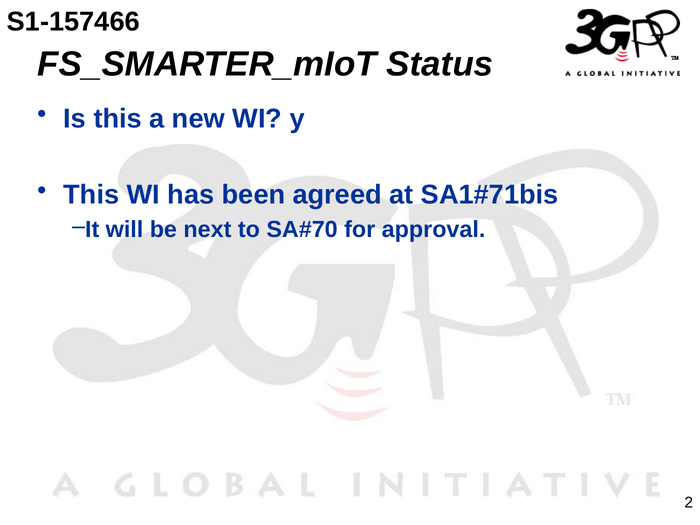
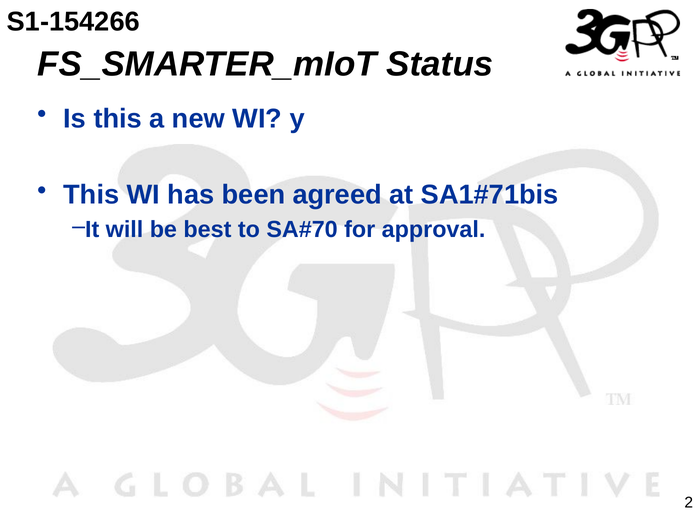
S1-157466: S1-157466 -> S1-154266 (73, 22)
next: next -> best (207, 230)
